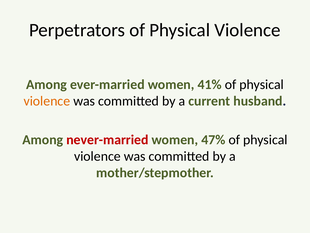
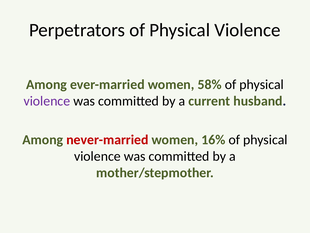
41%: 41% -> 58% (210, 84)
violence colour: orange -> purple (47, 101)
47%: 47% -> 16% (213, 139)
